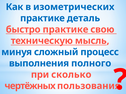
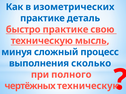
полного: полного -> сколько (91, 64)
сколько: сколько -> полного (71, 75)
чертёжных пользования: пользования -> техническую (89, 86)
